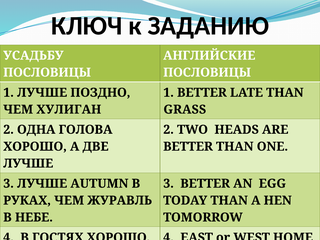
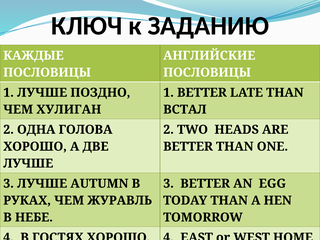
УСАДЬБУ: УСАДЬБУ -> КАЖДЫЕ (33, 56)
GRASS: GRASS -> ВСТАЛ (185, 110)
